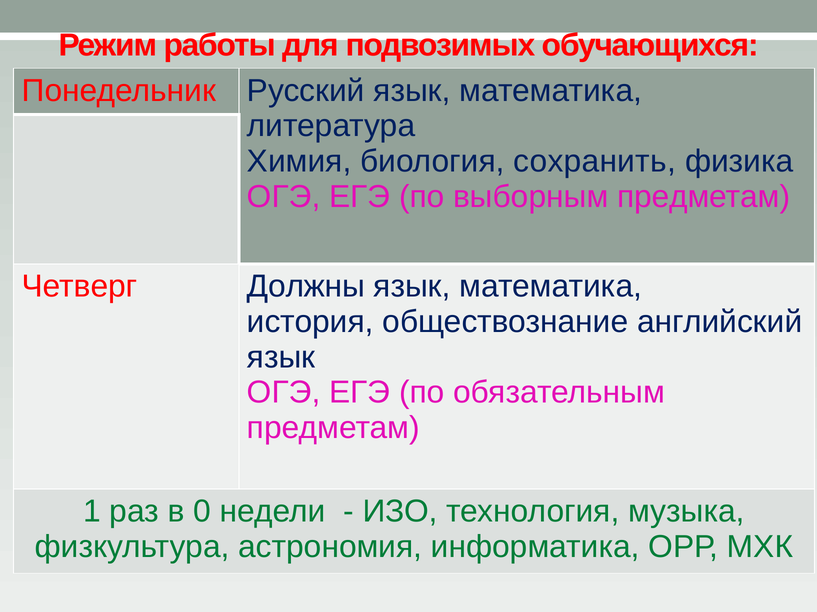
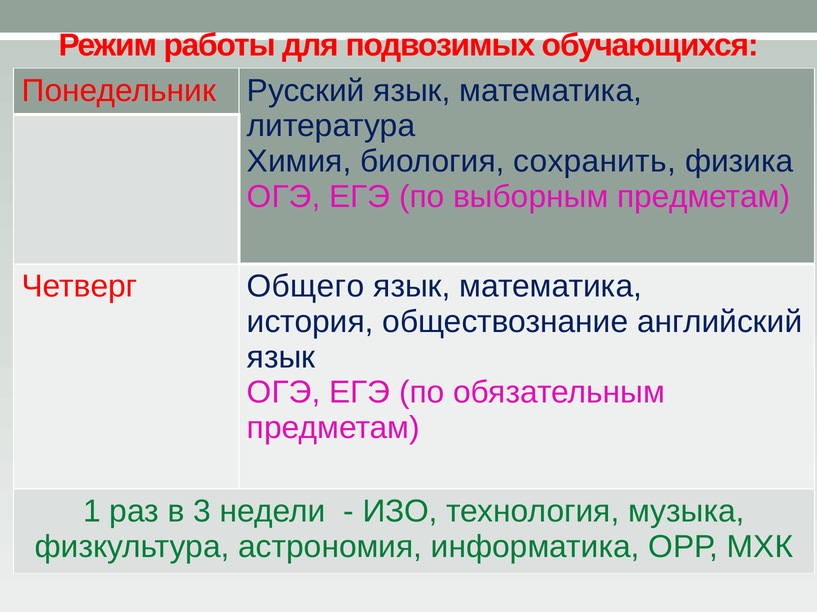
Должны: Должны -> Общего (306, 287)
0: 0 -> 3 (202, 512)
